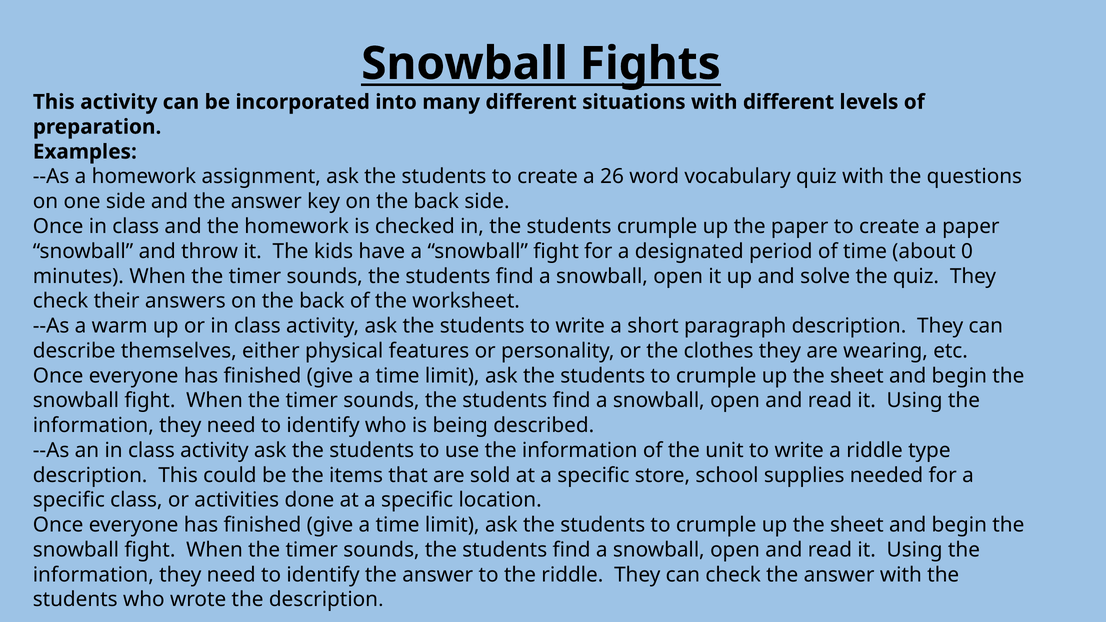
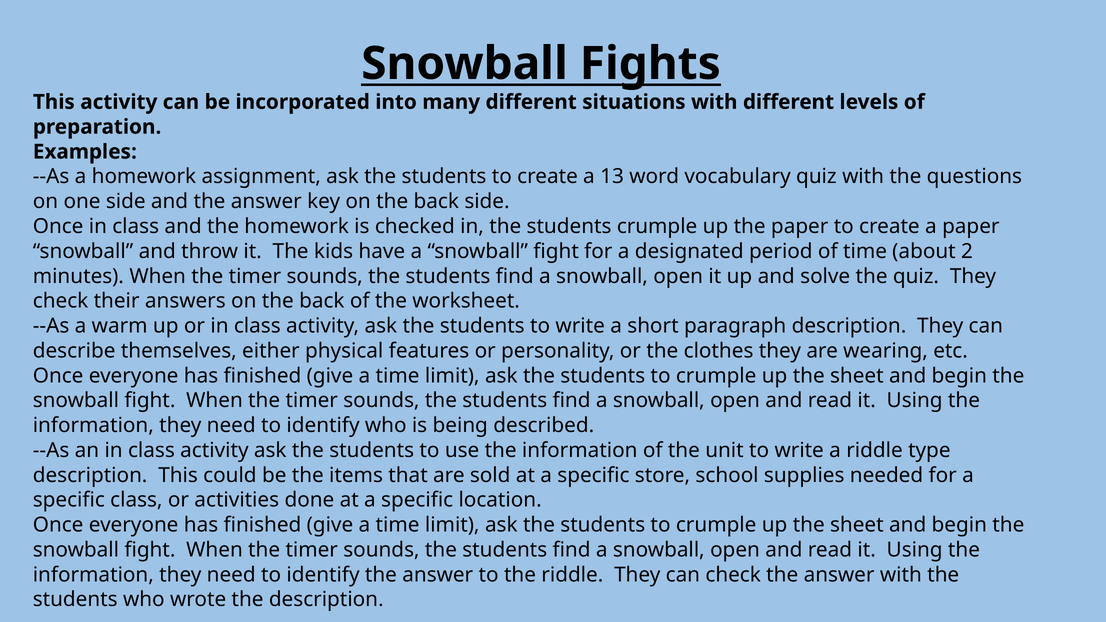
26: 26 -> 13 (612, 177)
0: 0 -> 2 (967, 251)
